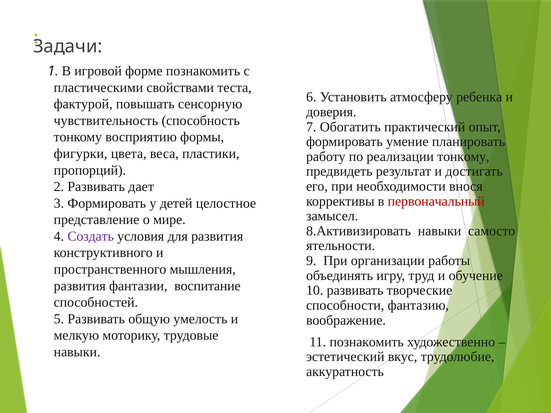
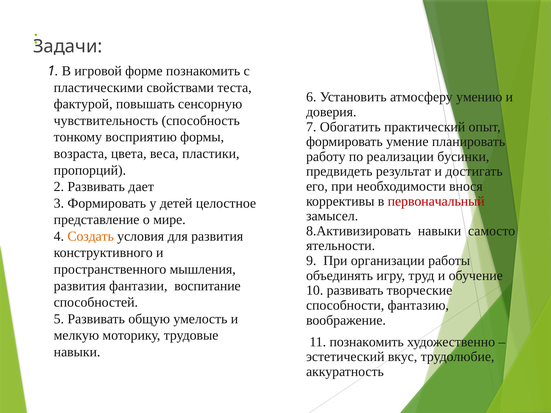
ребенка: ребенка -> умению (479, 97)
фигурки: фигурки -> возраста (81, 154)
реализации тонкому: тонкому -> бусинки (463, 157)
Создать colour: purple -> orange (91, 236)
